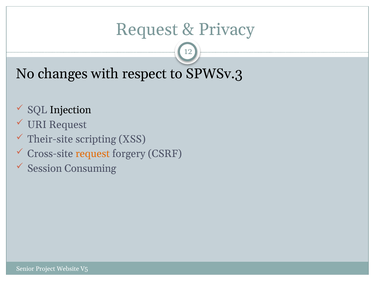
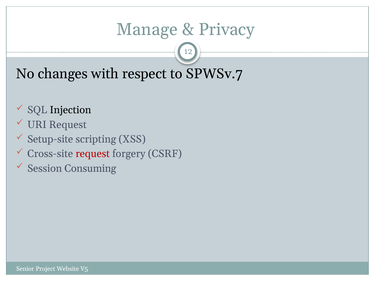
Request: Request -> Manage (147, 30)
SPWSv.3: SPWSv.3 -> SPWSv.7 (214, 74)
Their-site: Their-site -> Setup-site (50, 139)
request colour: orange -> red (93, 154)
